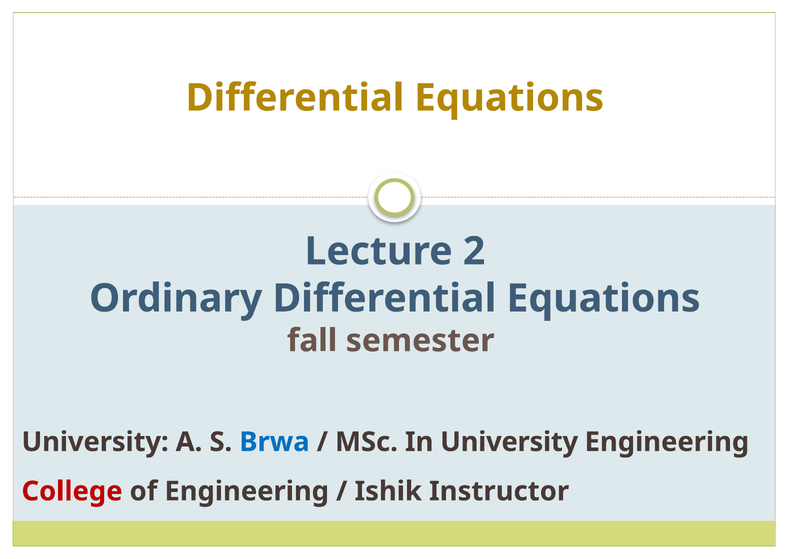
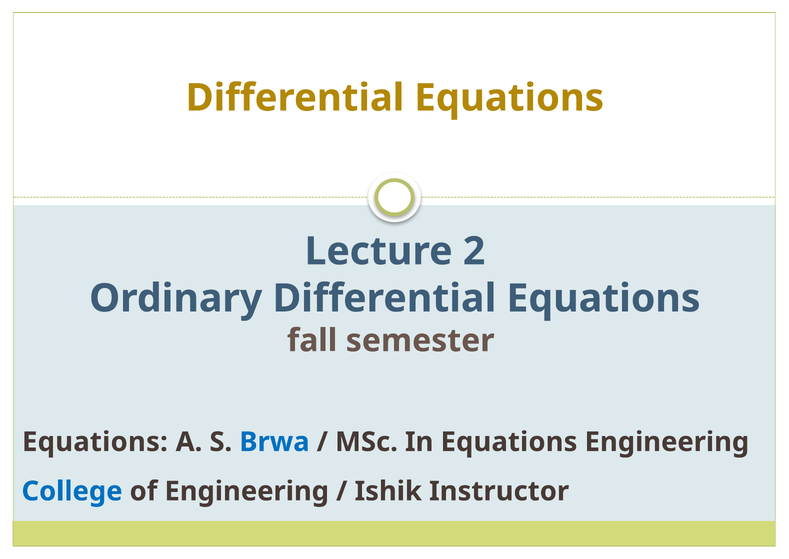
University: University -> Equations (95, 442)
In University: University -> Equations (509, 442)
College colour: red -> blue (72, 491)
